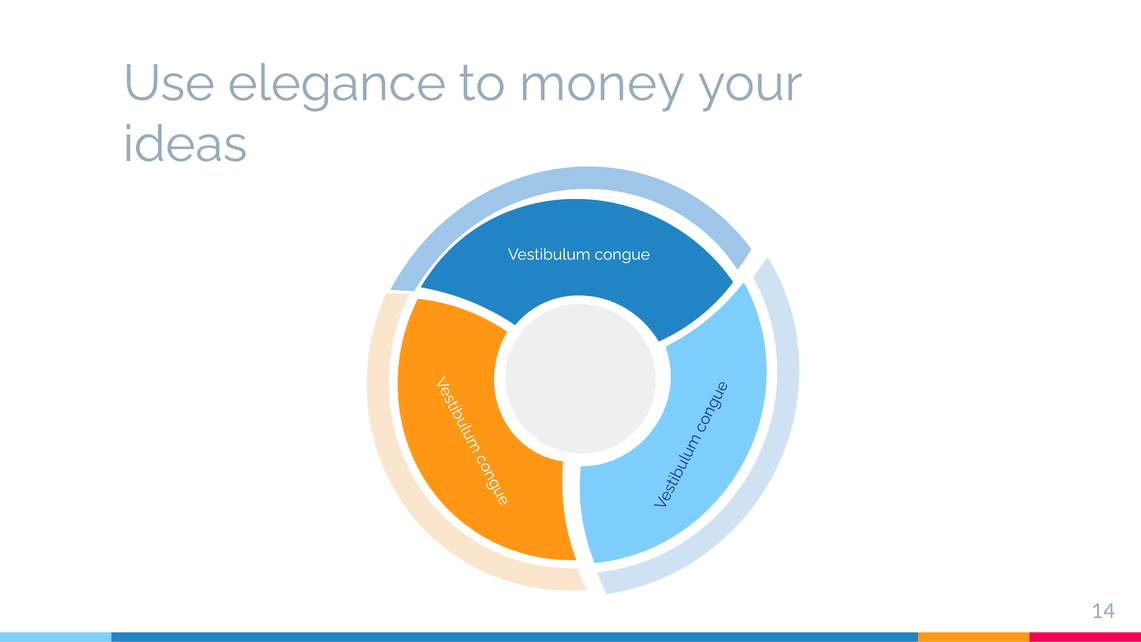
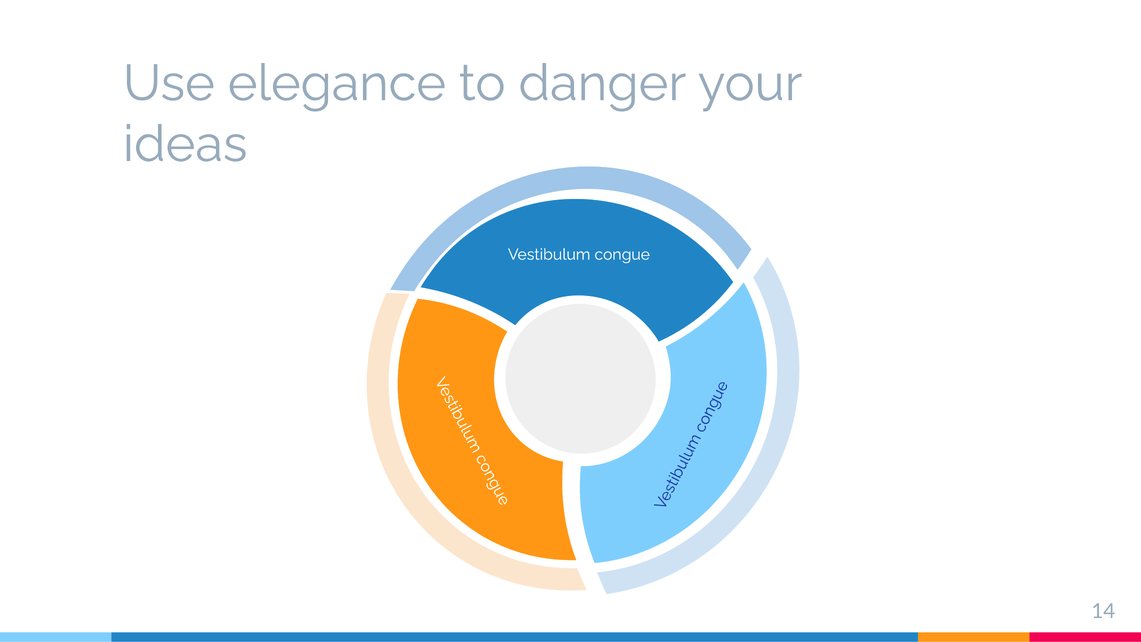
money: money -> danger (602, 83)
